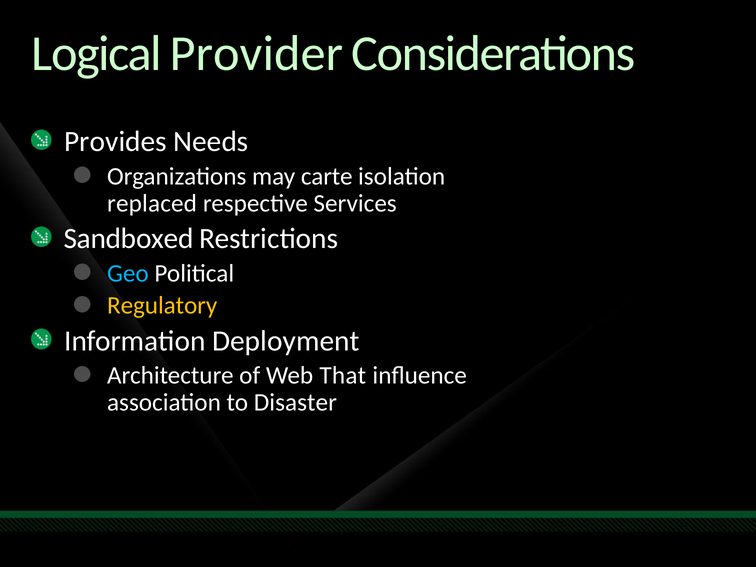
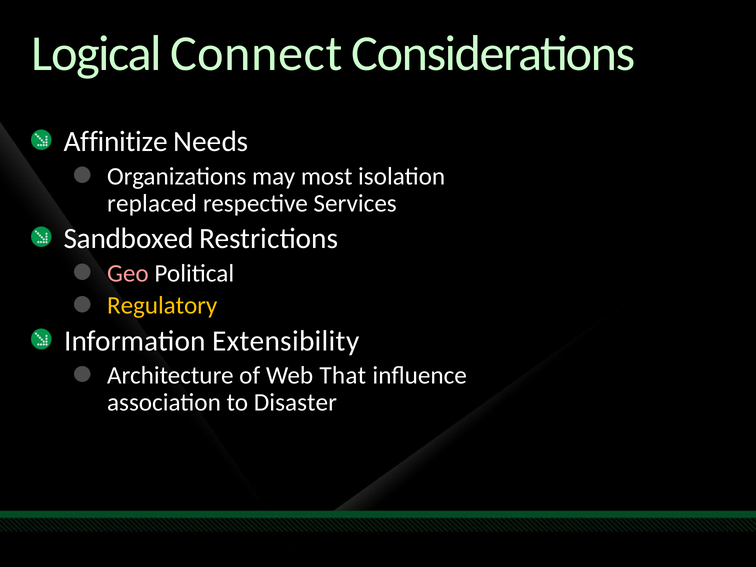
Provider: Provider -> Connect (256, 54)
Provides: Provides -> Affinitize (116, 142)
carte: carte -> most (327, 176)
Geo colour: light blue -> pink (128, 273)
Deployment: Deployment -> Extensibility (286, 341)
